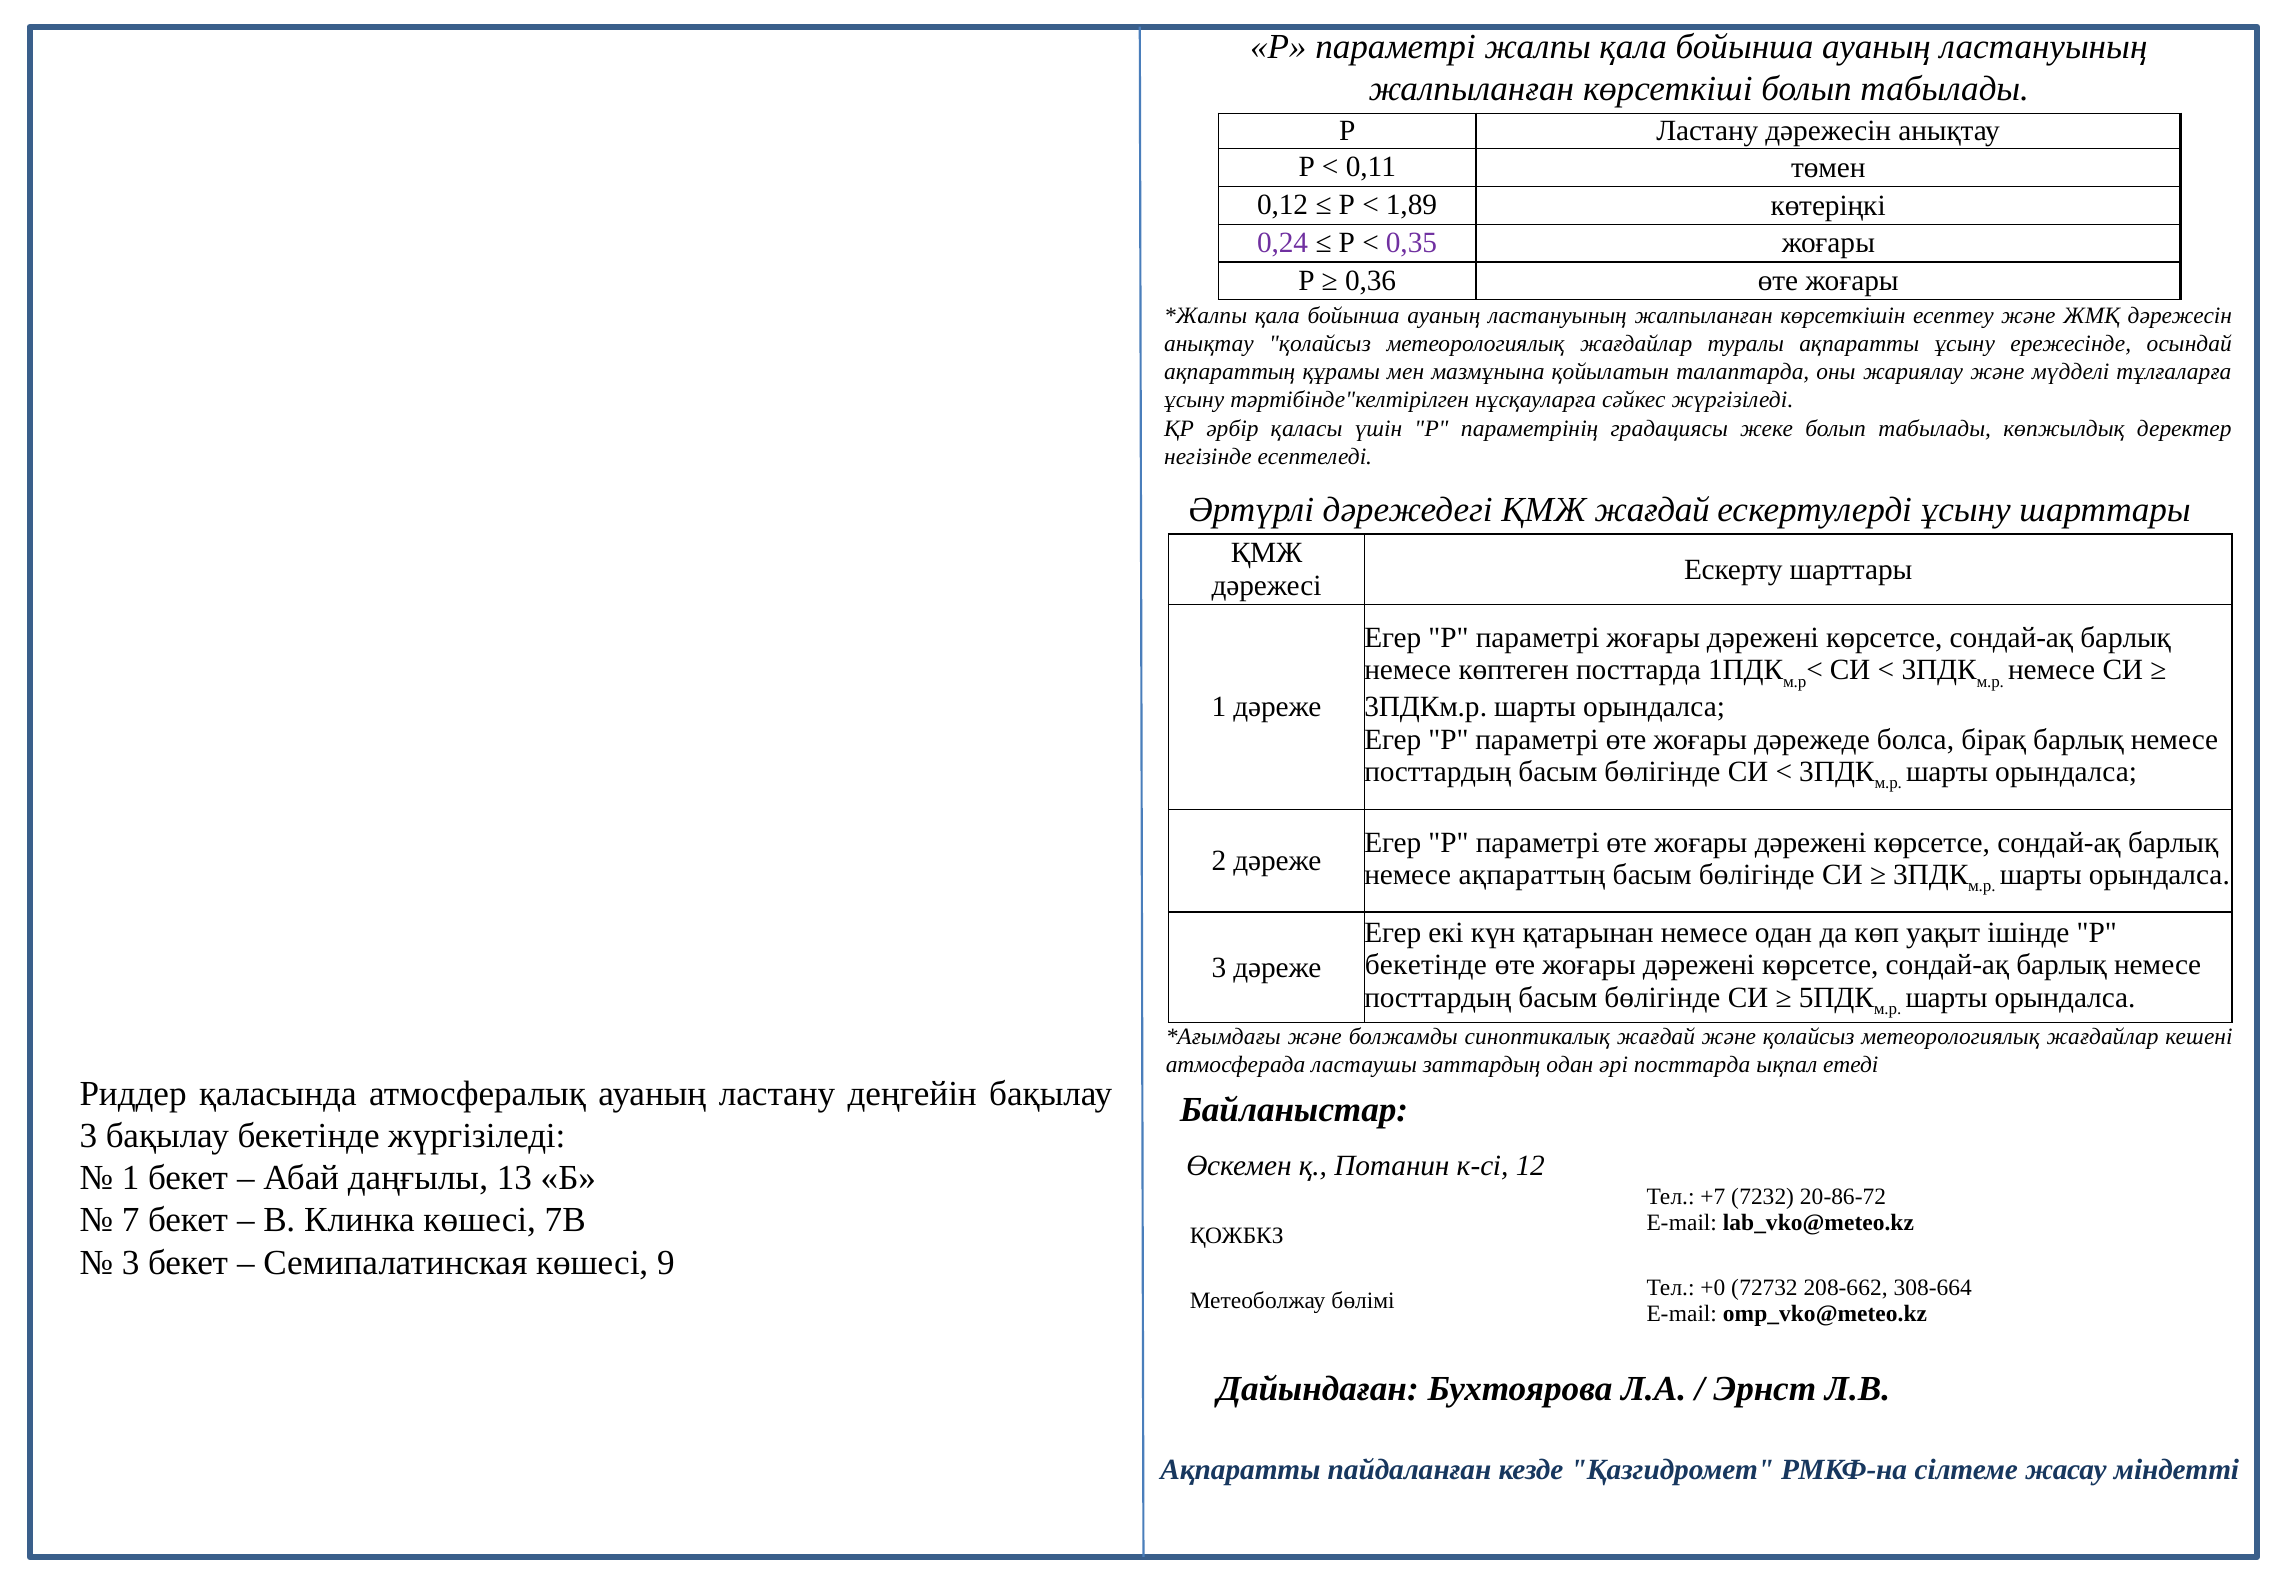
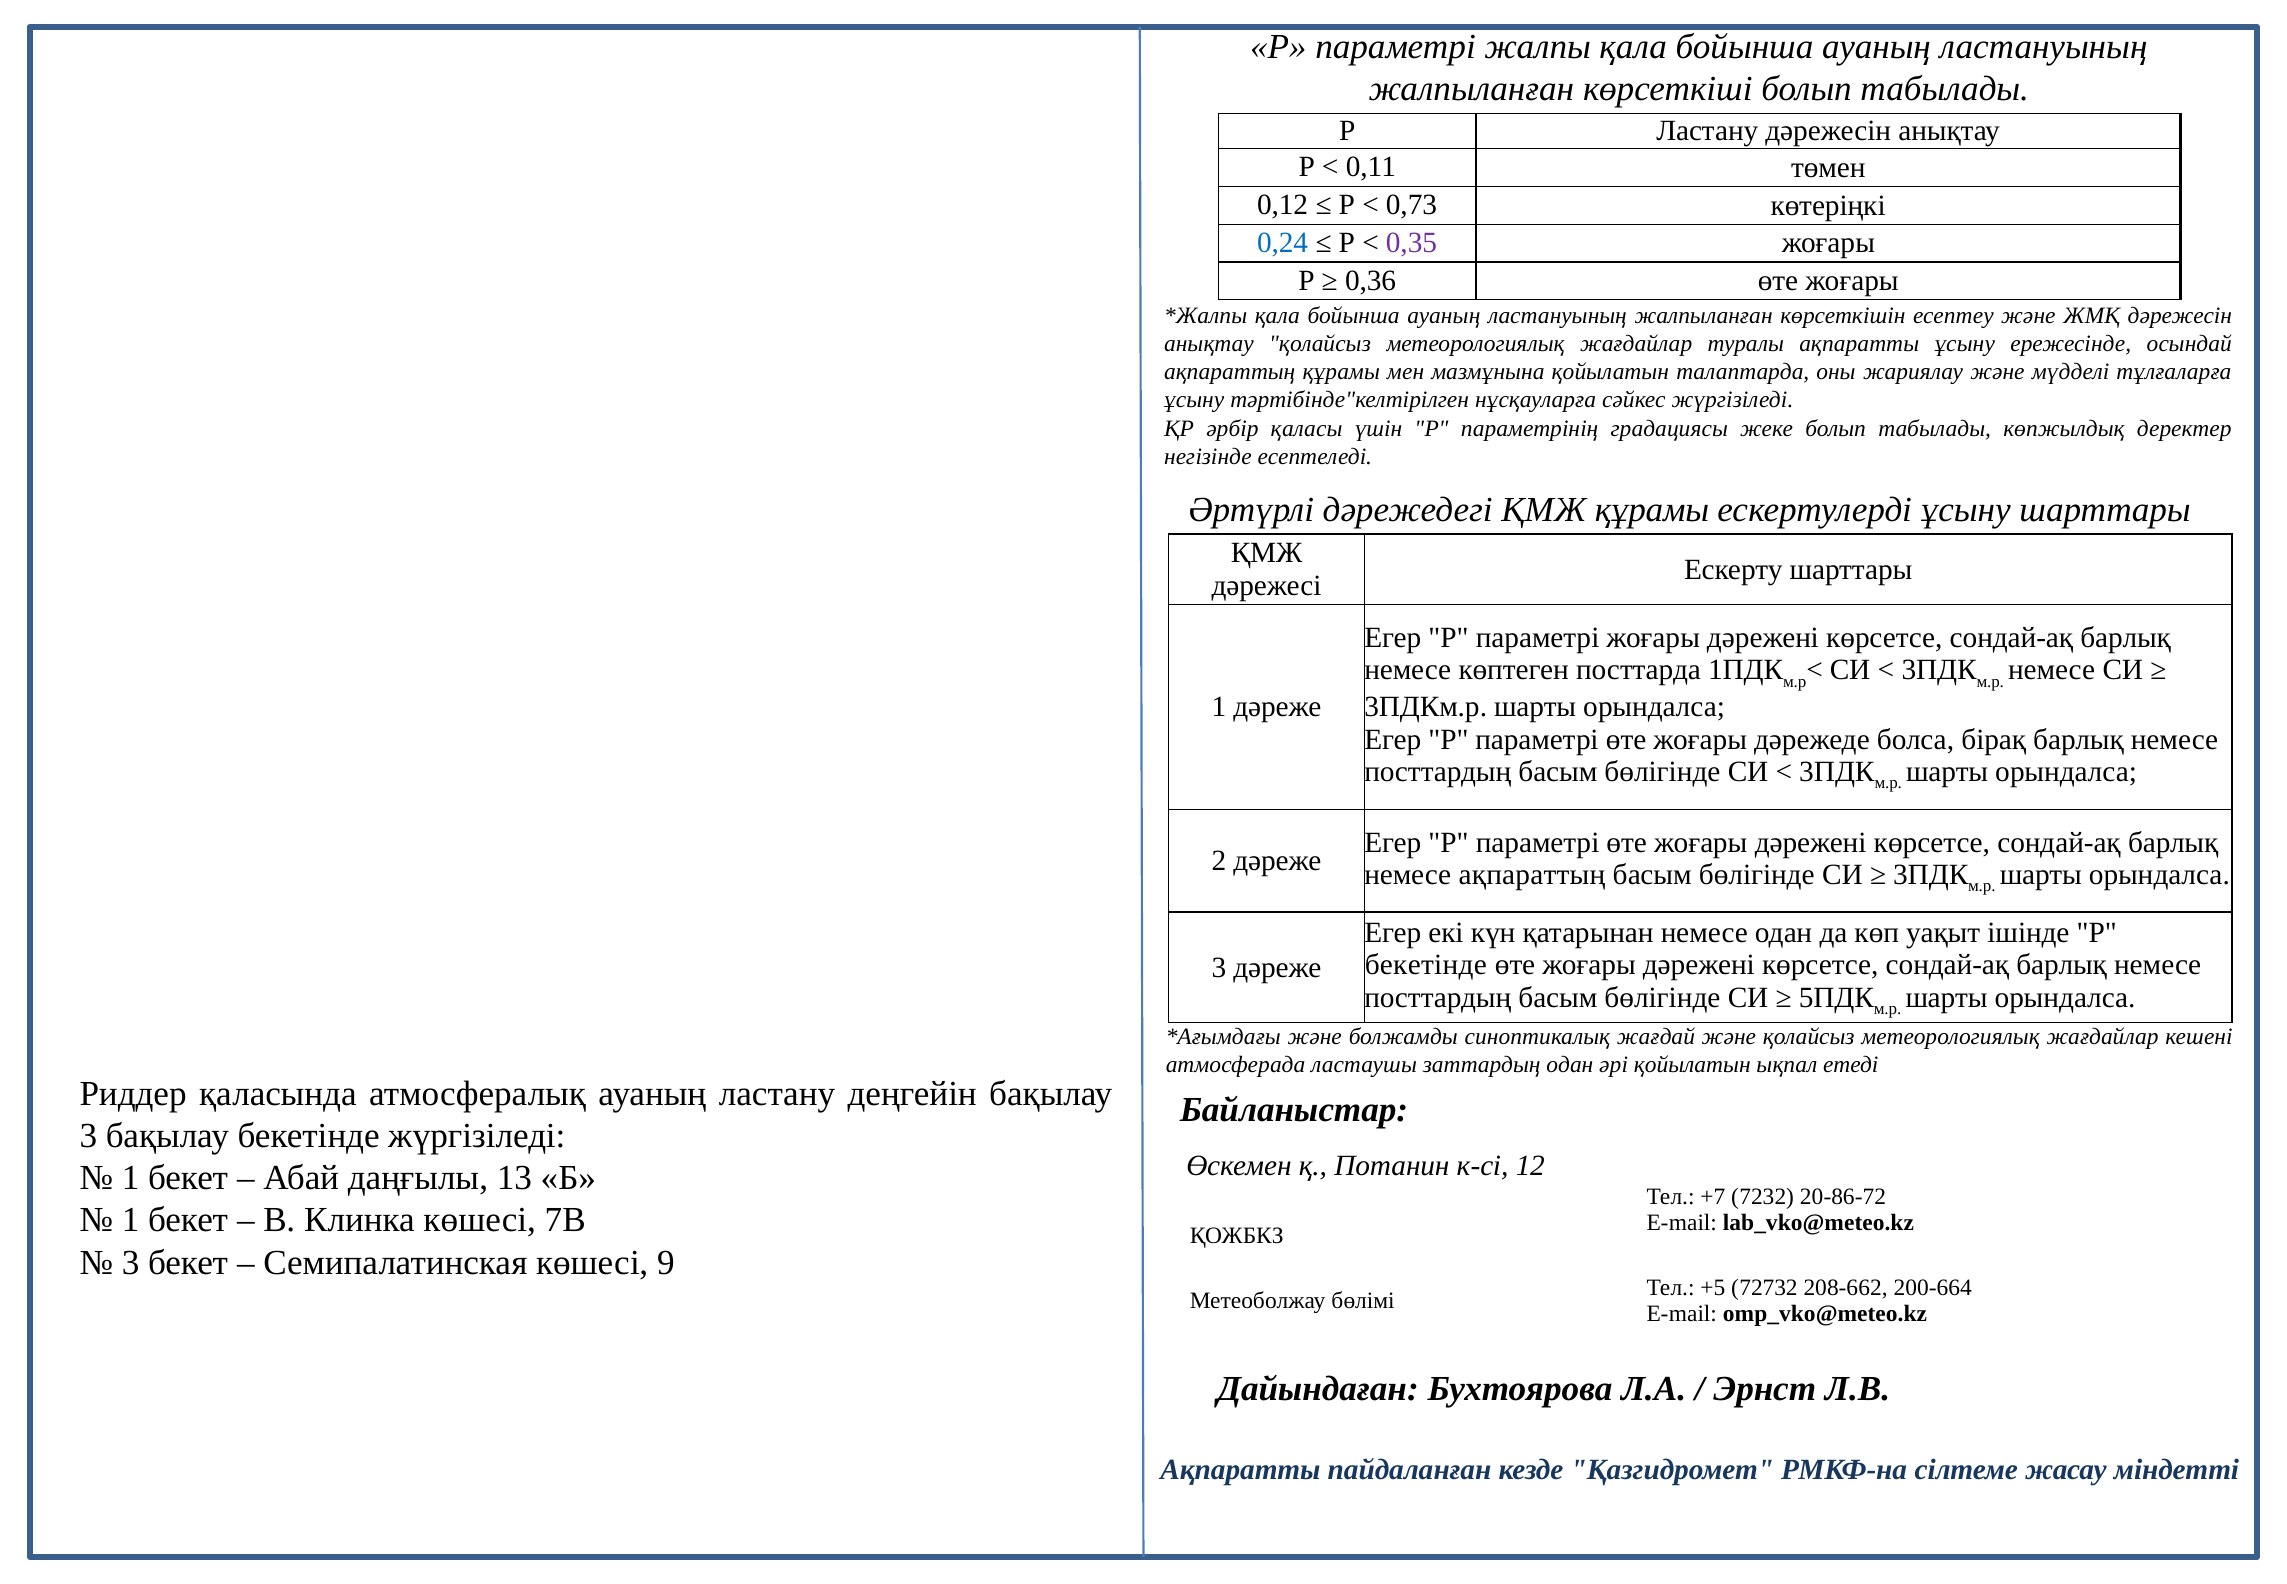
1,89: 1,89 -> 0,73 (1411, 205)
0,24 colour: purple -> blue (1283, 243)
ҚМЖ жағдай: жағдай -> құрамы (1652, 510)
әрі посттарда: посттарда -> қойылатын (1692, 1064)
7: 7 -> 1 (131, 1220)
+0: +0 -> +5 (1713, 1287)
308-664: 308-664 -> 200-664 (1933, 1287)
